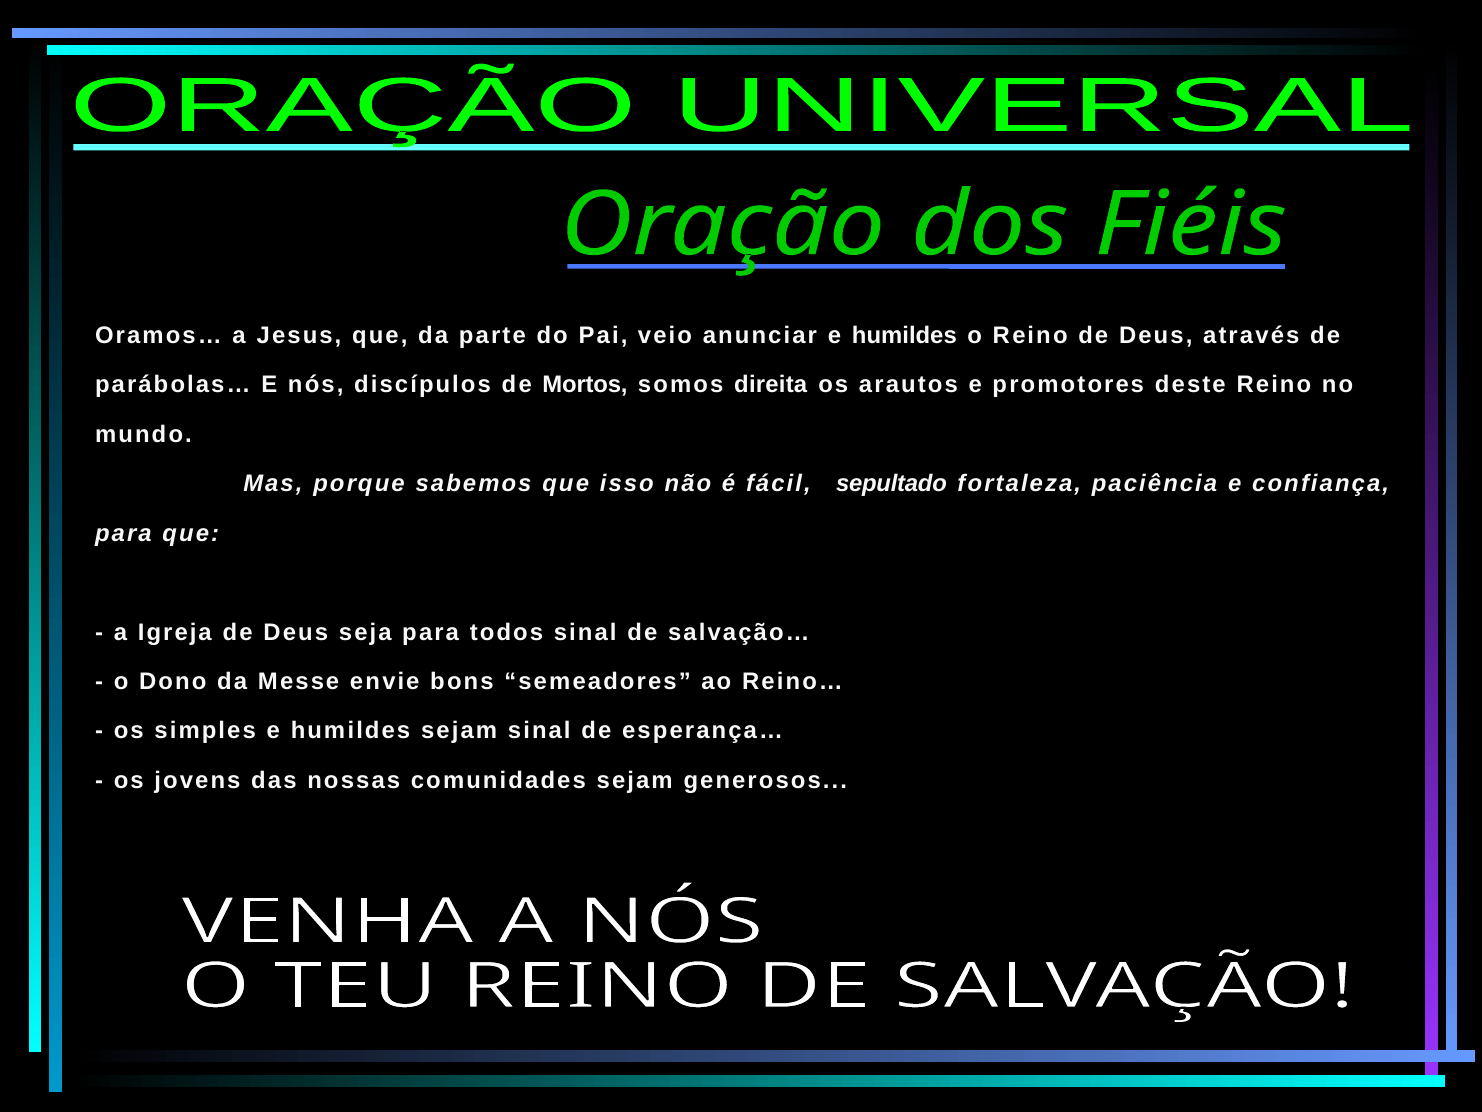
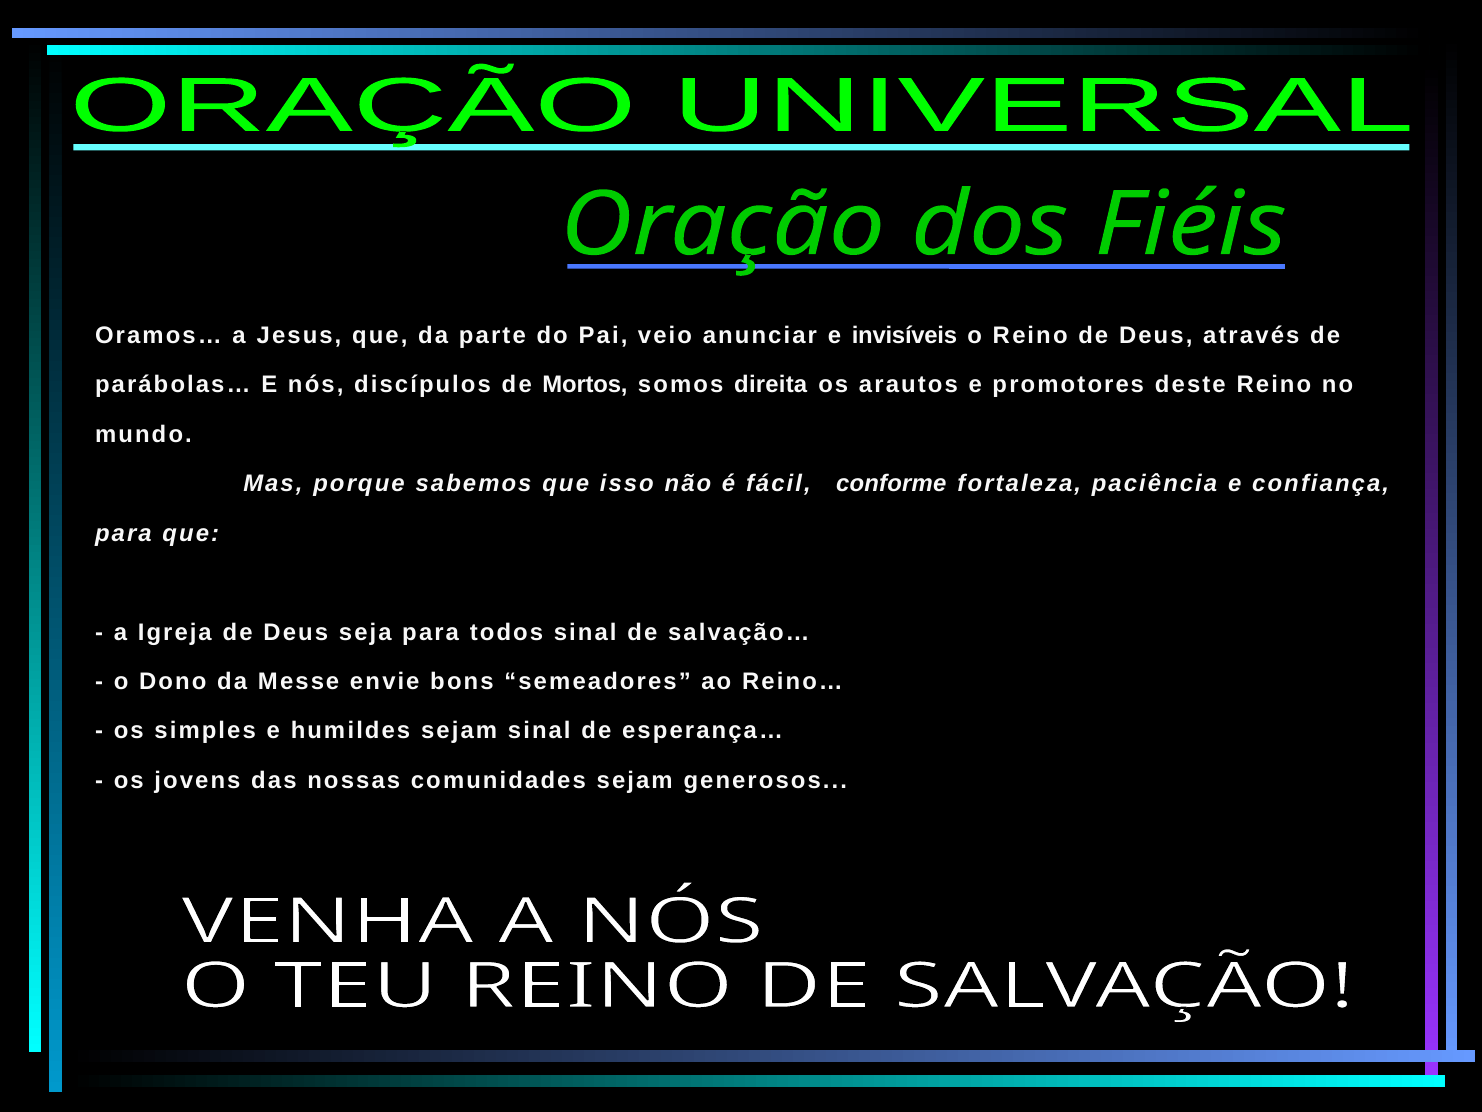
anunciar e humildes: humildes -> invisíveis (905, 335)
sepultado: sepultado -> conforme (891, 484)
